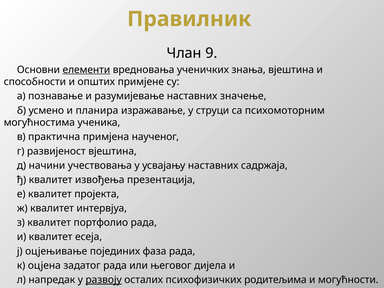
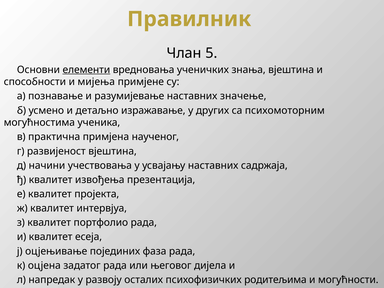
9: 9 -> 5 (211, 53)
општих: општих -> мијења (96, 82)
планира: планира -> детаљно (97, 110)
струци: струци -> других (213, 110)
развоју underline: present -> none (104, 280)
